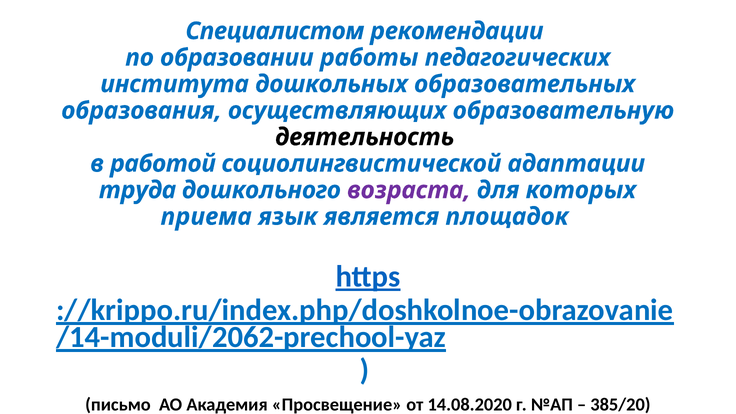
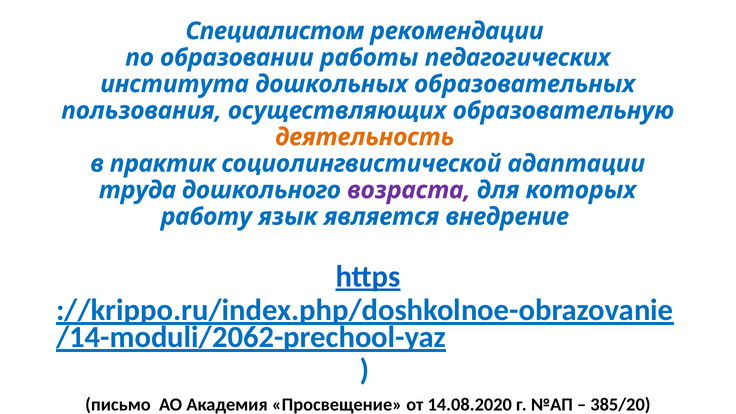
образования: образования -> пользования (141, 111)
деятельность colour: black -> orange (365, 137)
работой: работой -> практик (163, 164)
приема: приема -> работу (206, 217)
площадок: площадок -> внедрение (507, 217)
